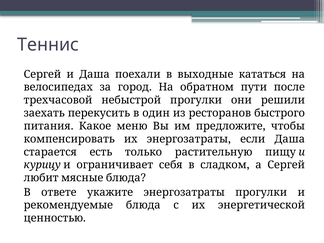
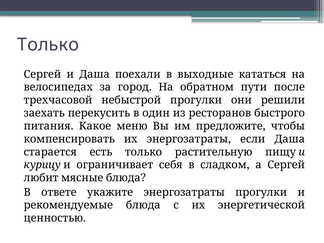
Теннис: Теннис -> Только (48, 45)
